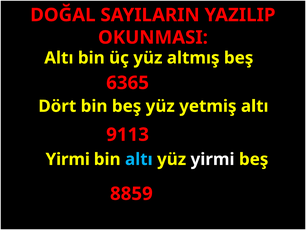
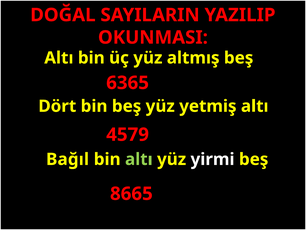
9113: 9113 -> 4579 (128, 134)
Yirmi: Yirmi -> Bağıl (68, 159)
altı colour: light blue -> light green (139, 159)
8859: 8859 -> 8665 (131, 193)
